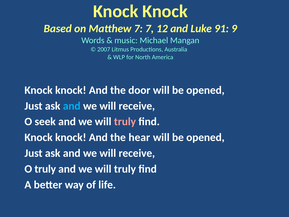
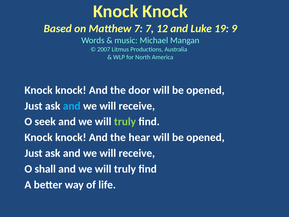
91: 91 -> 19 (222, 28)
truly colour: pink -> light green (125, 122)
O truly: truly -> shall (45, 169)
